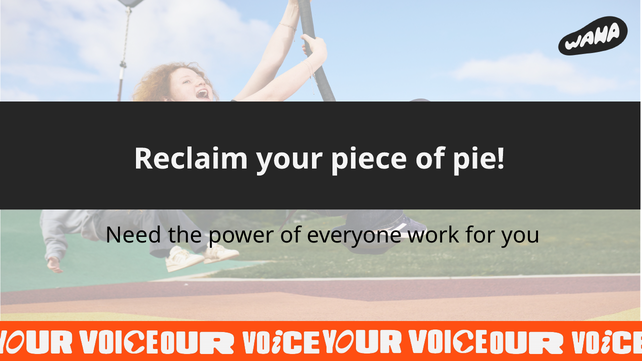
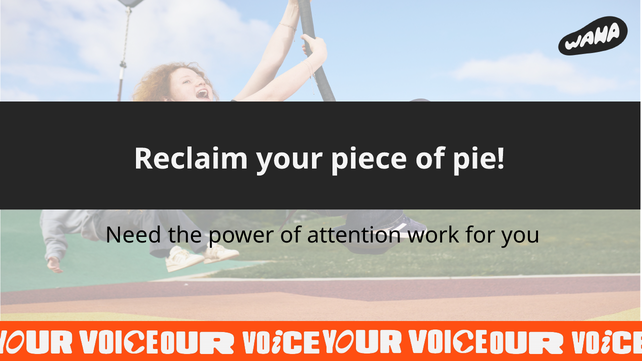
everyone: everyone -> attention (354, 235)
